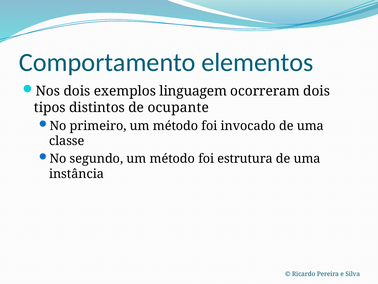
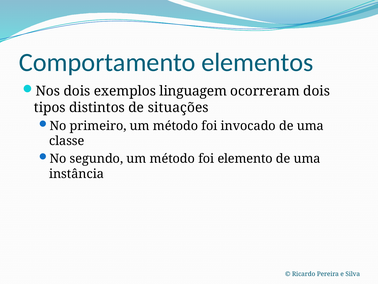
ocupante: ocupante -> situações (178, 107)
estrutura: estrutura -> elemento (245, 158)
